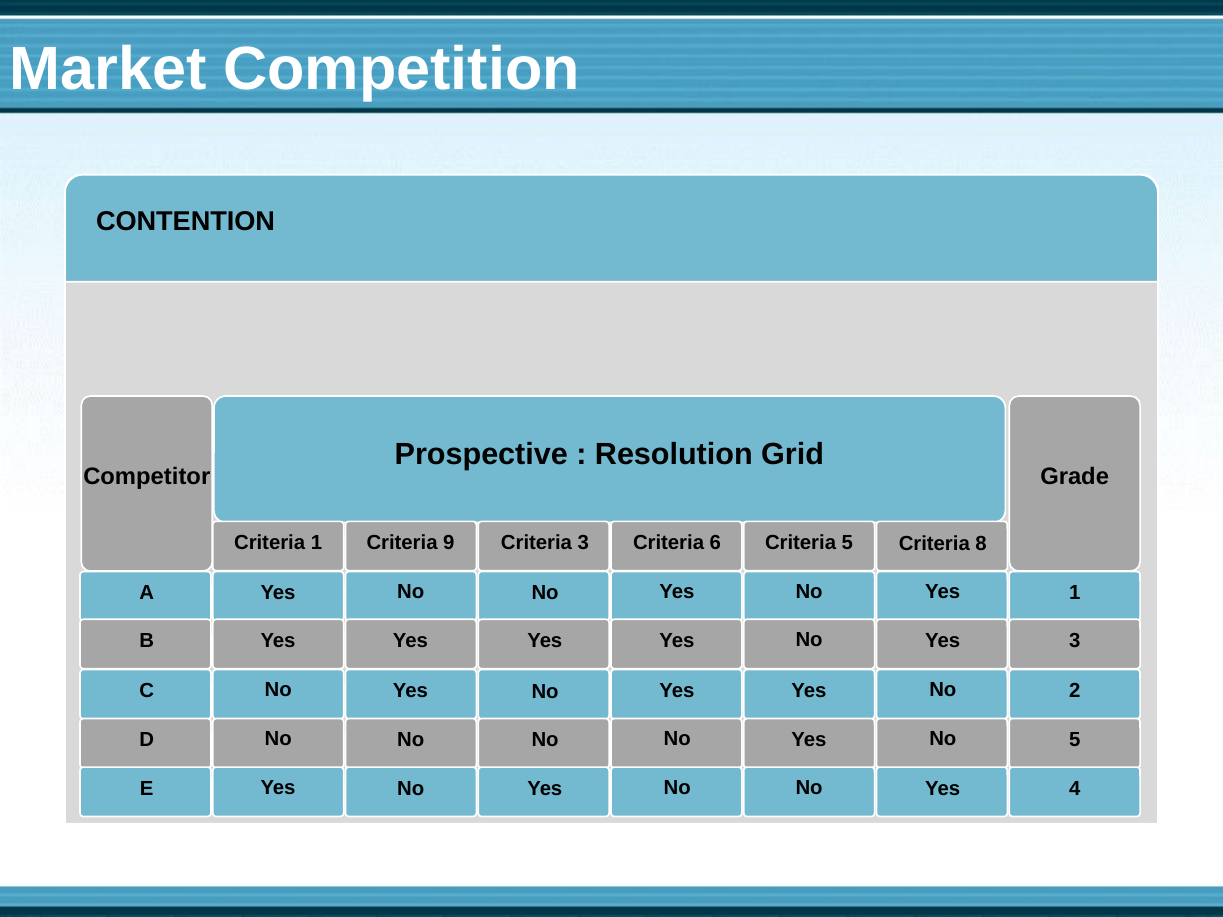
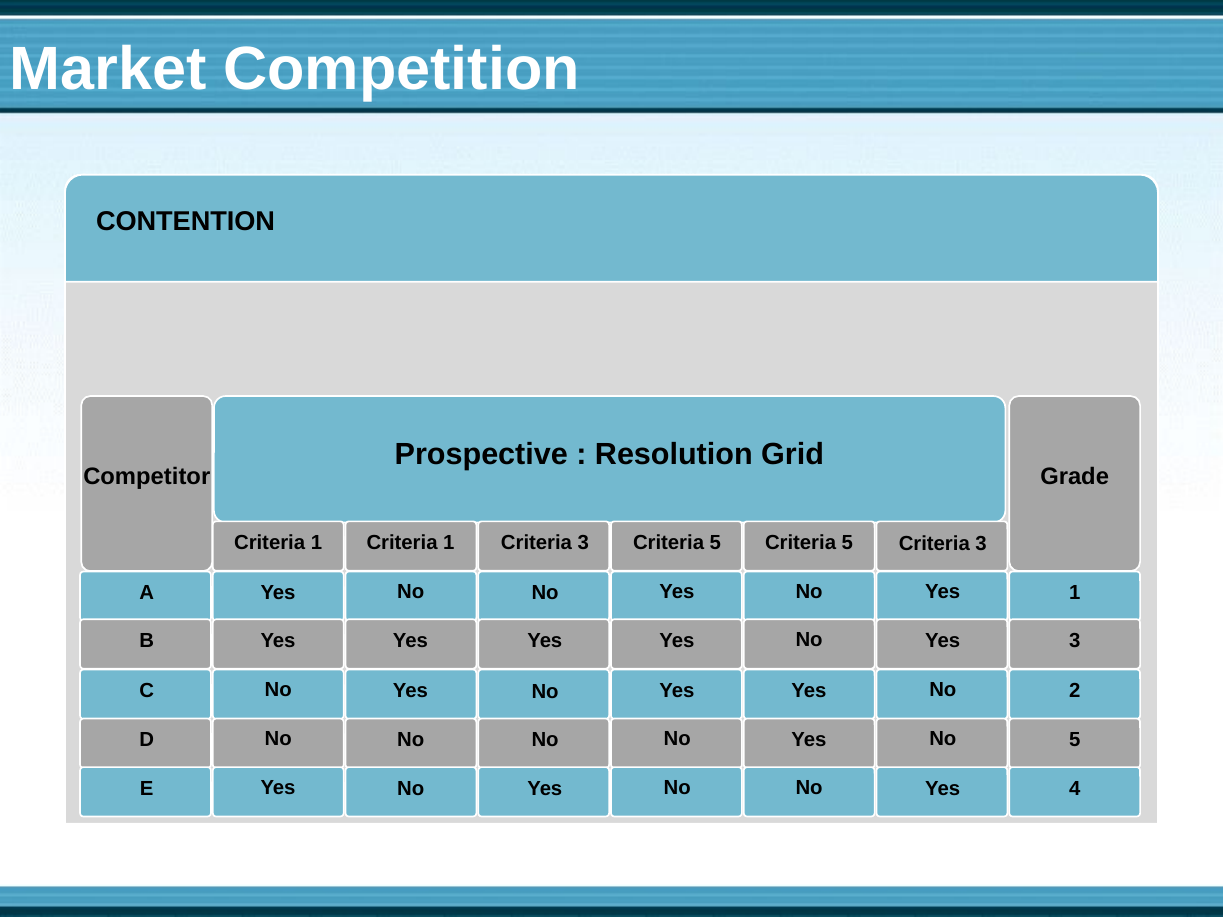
1 Criteria 9: 9 -> 1 (449, 543)
3 Criteria 6: 6 -> 5 (715, 543)
5 Criteria 8: 8 -> 3 (981, 543)
